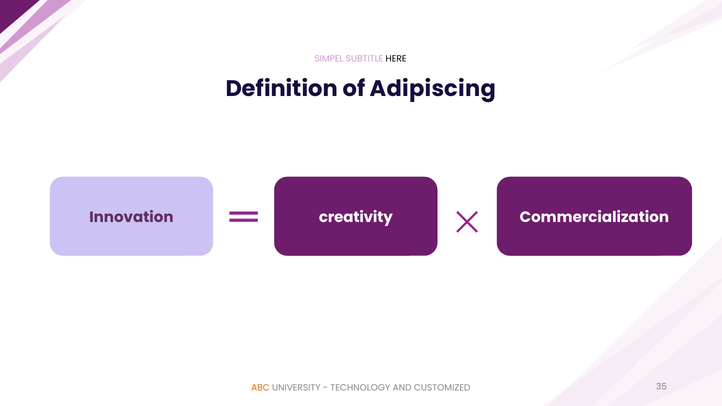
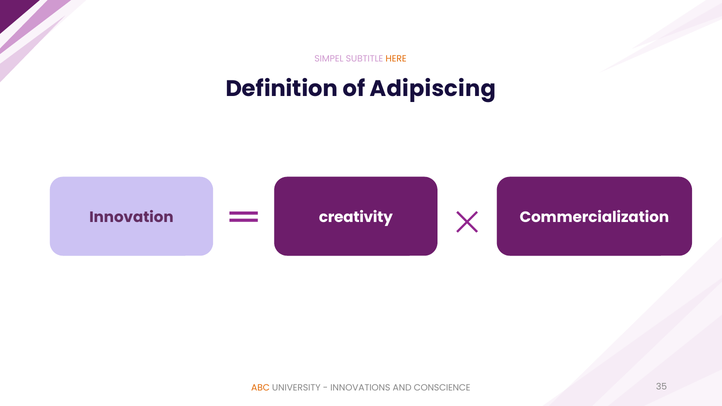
HERE colour: black -> orange (396, 59)
TECHNOLOGY: TECHNOLOGY -> INNOVATIONS (360, 388)
CUSTOMIZED: CUSTOMIZED -> CONSCIENCE (442, 388)
